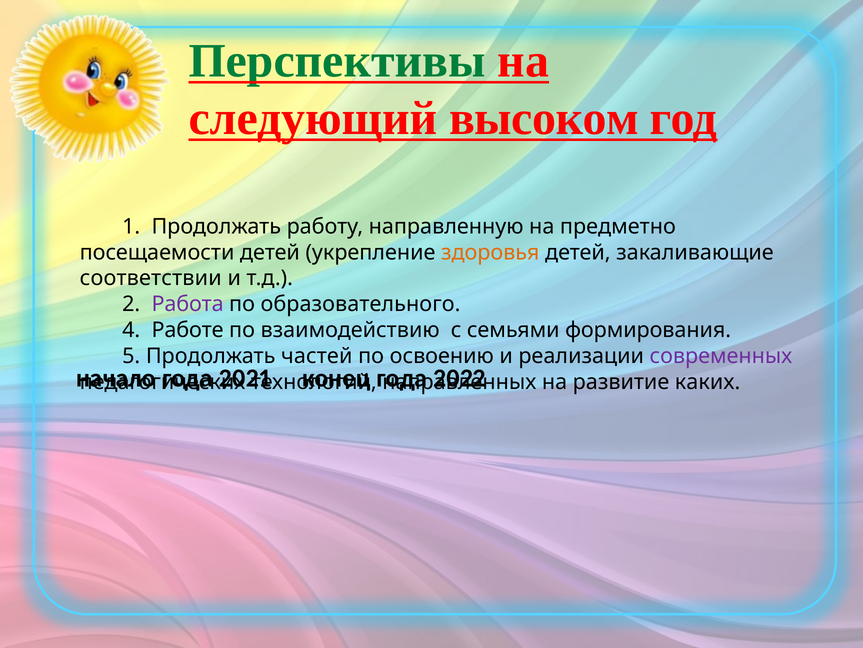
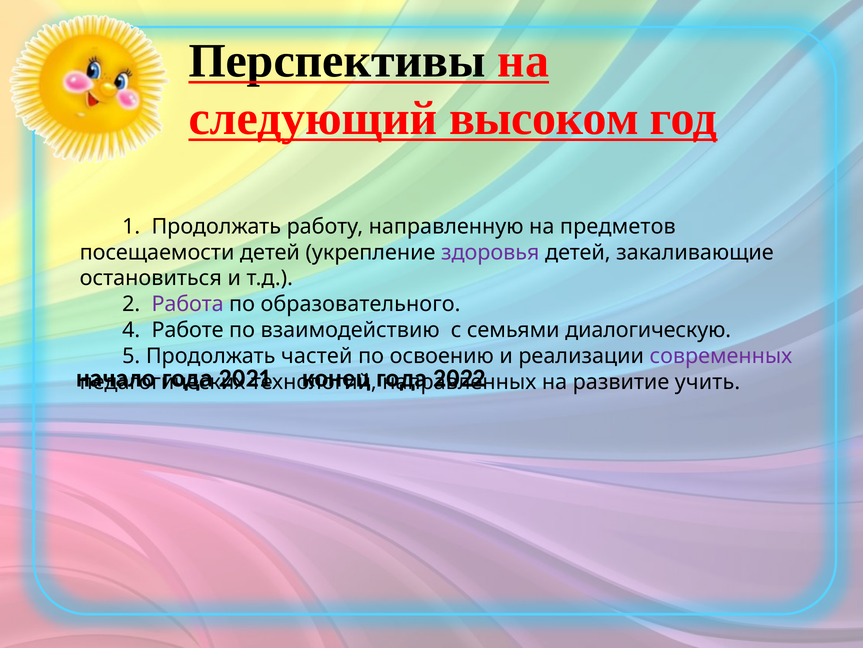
Перспективы colour: green -> black (337, 61)
предметно: предметно -> предметов (618, 226)
здоровья colour: orange -> purple (490, 252)
соответствии: соответствии -> остановиться (151, 278)
формирования: формирования -> диалогическую (648, 330)
каких: каких -> учить (708, 382)
